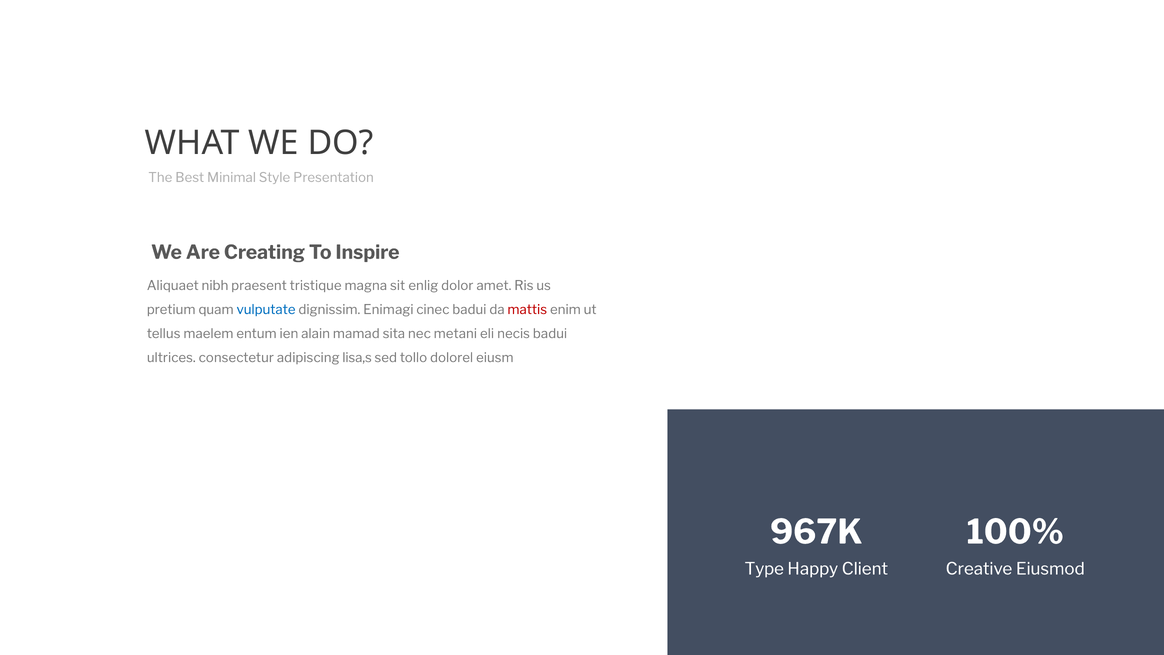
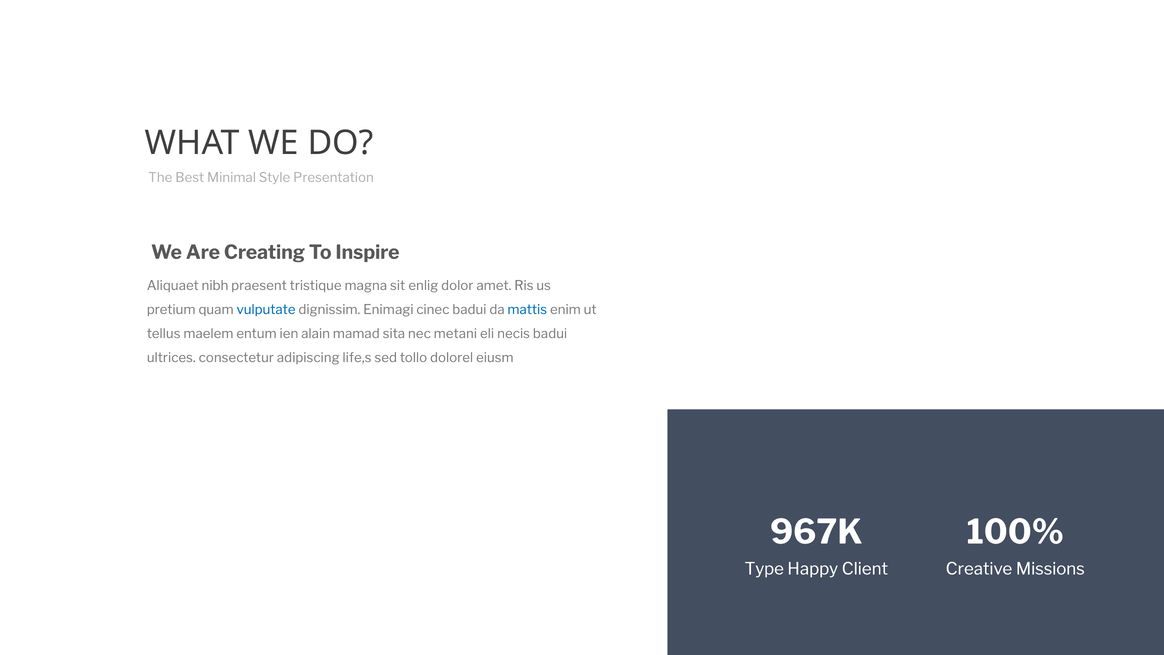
mattis colour: red -> blue (527, 309)
lisa,s: lisa,s -> life,s (357, 358)
Eiusmod: Eiusmod -> Missions (1050, 569)
